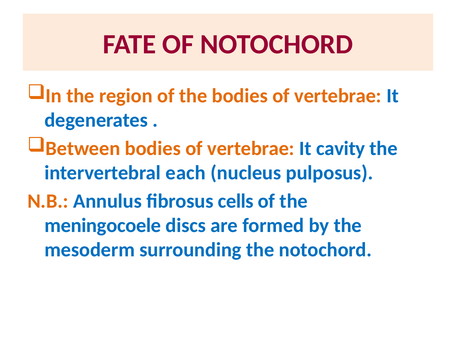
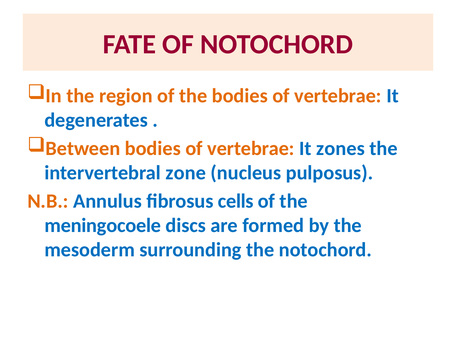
cavity: cavity -> zones (341, 148)
each: each -> zone (186, 173)
